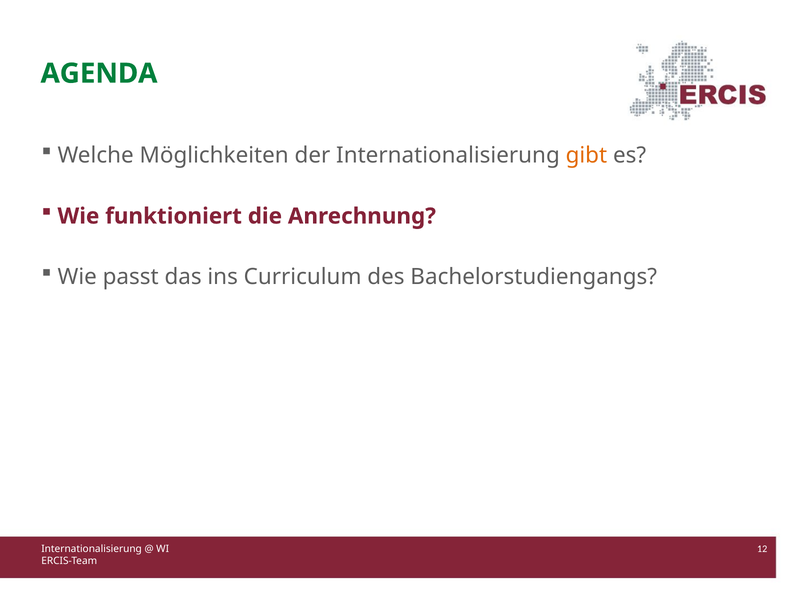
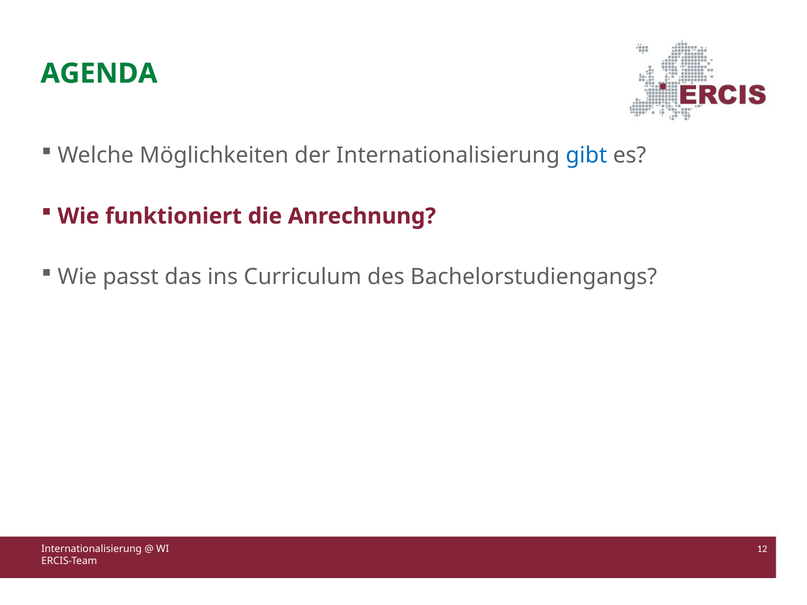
gibt colour: orange -> blue (586, 156)
